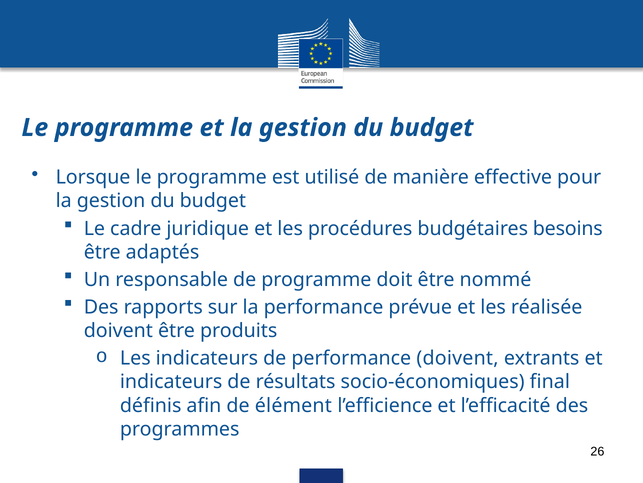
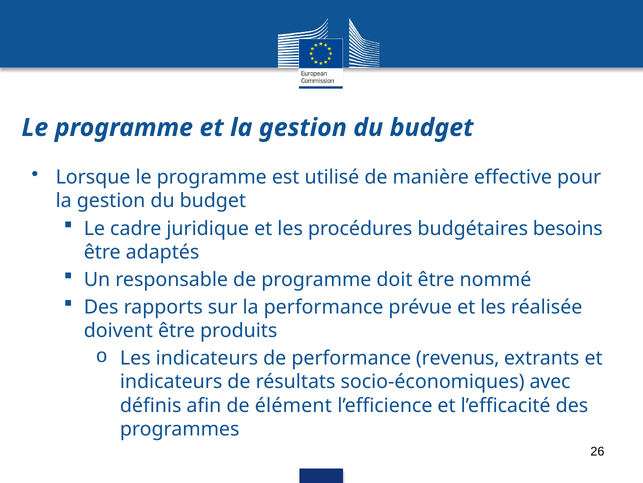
performance doivent: doivent -> revenus (458, 358)
final: final -> avec (550, 381)
